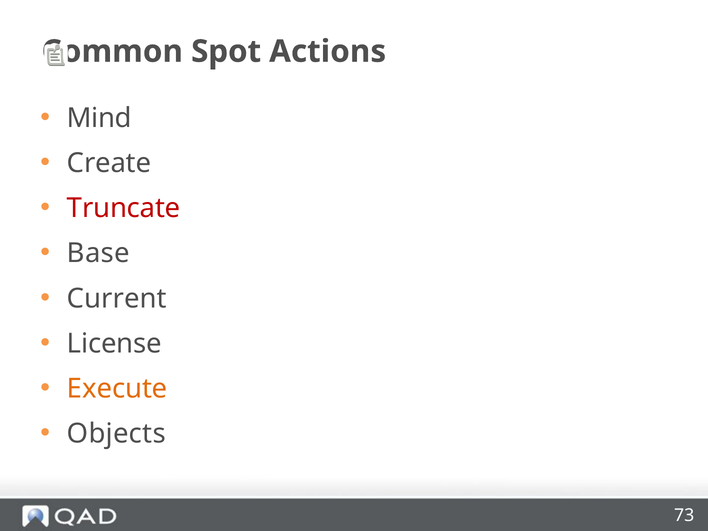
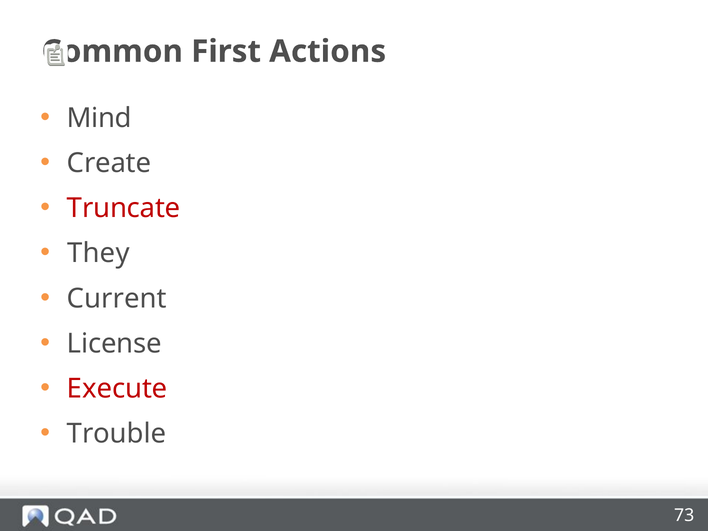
Spot: Spot -> First (226, 51)
Base: Base -> They (98, 253)
Execute colour: orange -> red (117, 389)
Objects: Objects -> Trouble (117, 434)
